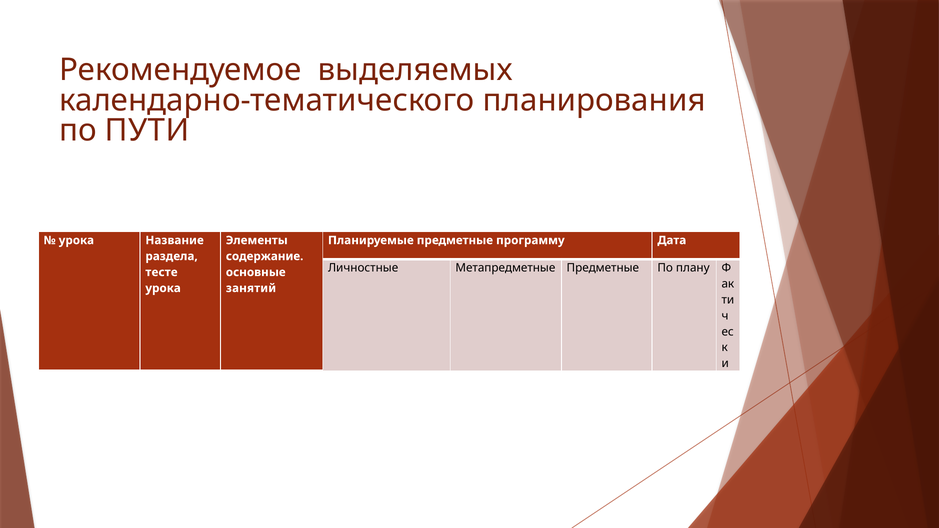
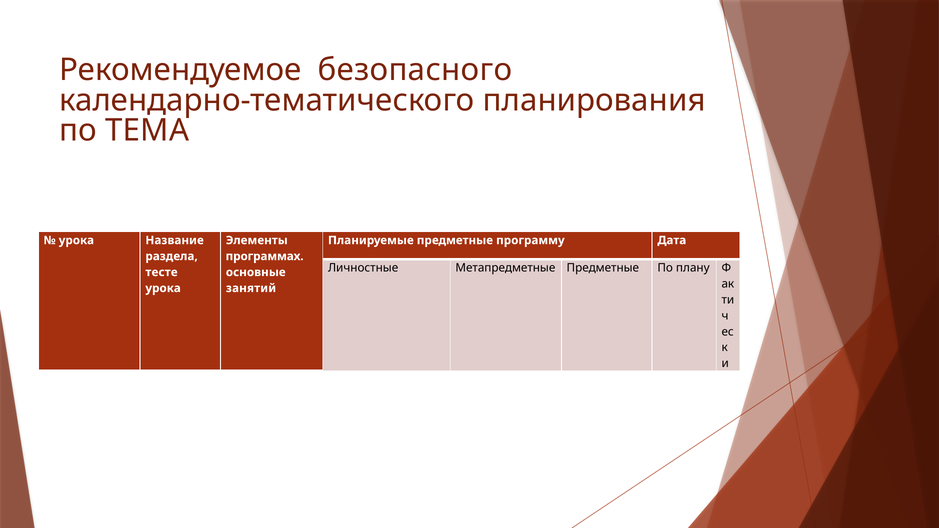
выделяемых: выделяемых -> безопасного (415, 70)
ПУТИ: ПУТИ -> ТЕМА (147, 130)
содержание: содержание -> программах (265, 256)
